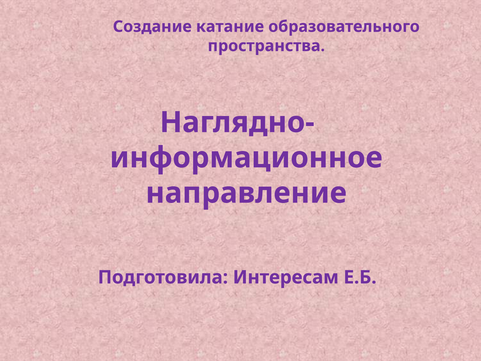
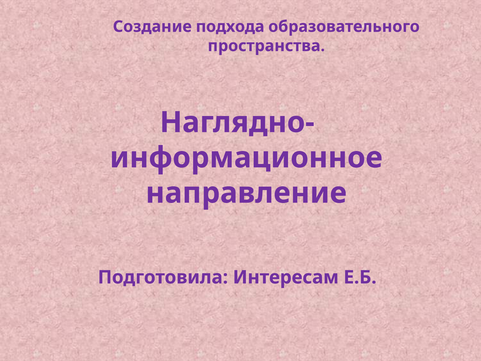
катание: катание -> подхода (230, 27)
